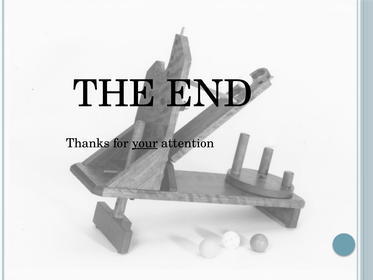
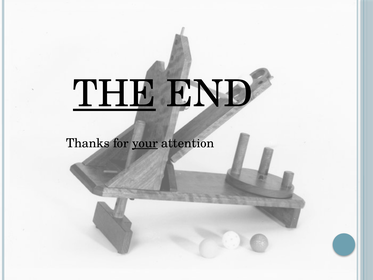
THE underline: none -> present (114, 94)
